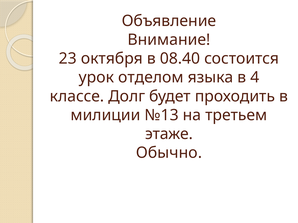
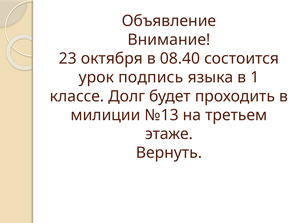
отделом: отделом -> подпись (151, 78)
4: 4 -> 1 (255, 78)
Обычно: Обычно -> Вернуть (169, 153)
